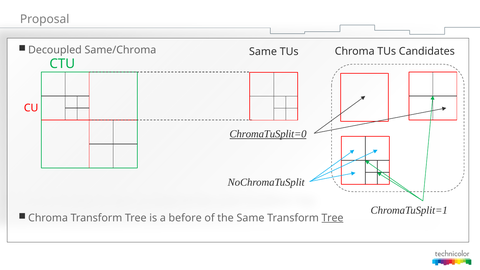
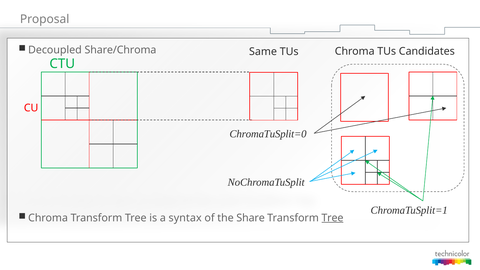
Same/Chroma: Same/Chroma -> Share/Chroma (120, 50)
ChromaTuSplit=0 underline: present -> none (268, 134)
before: before -> syntax (185, 218)
the Same: Same -> Share (251, 218)
